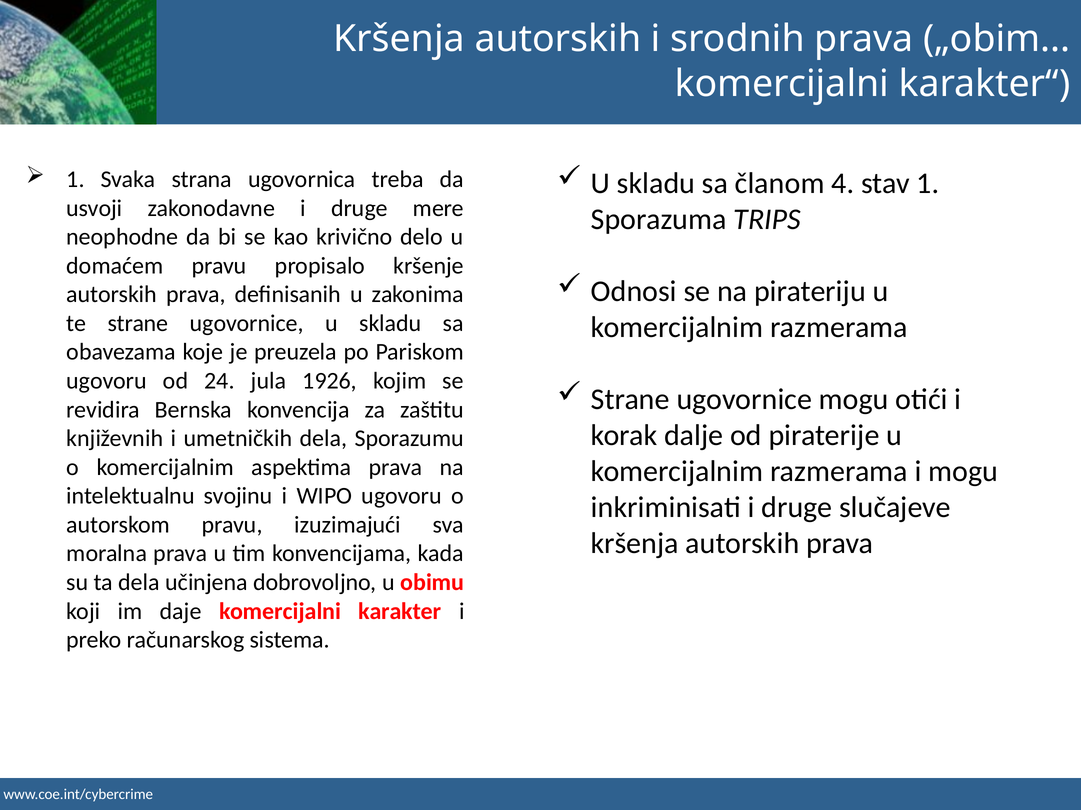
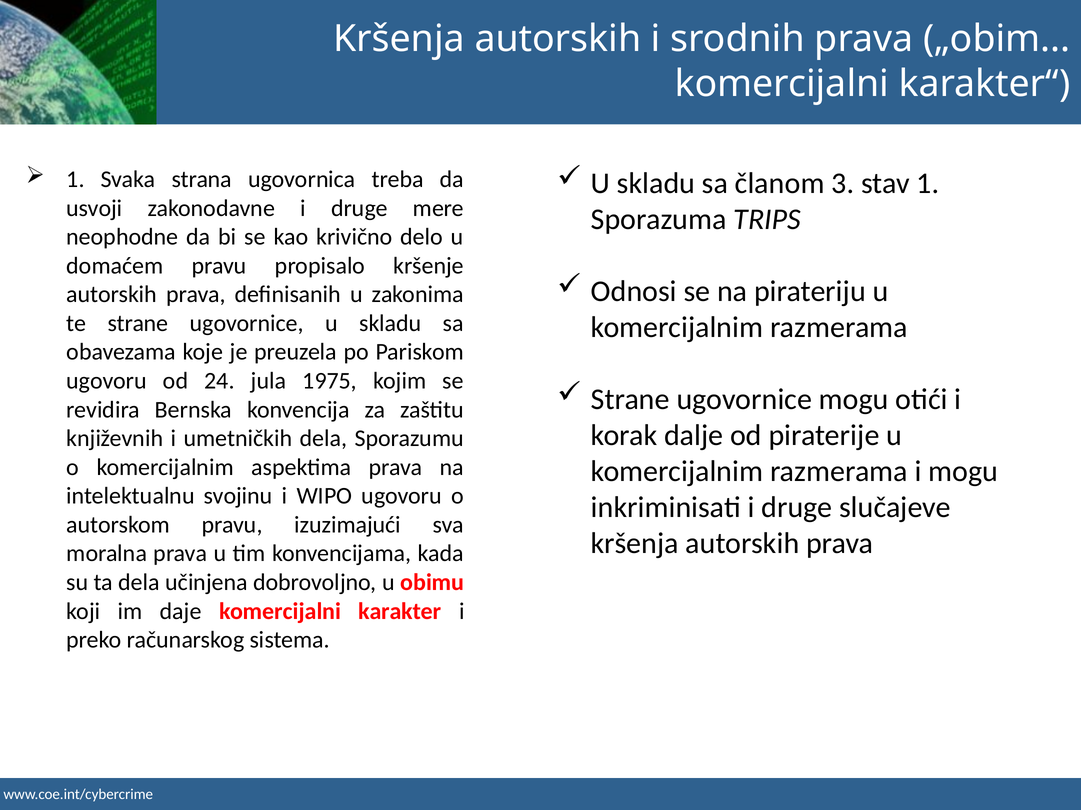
4: 4 -> 3 (843, 184)
1926: 1926 -> 1975 (330, 381)
